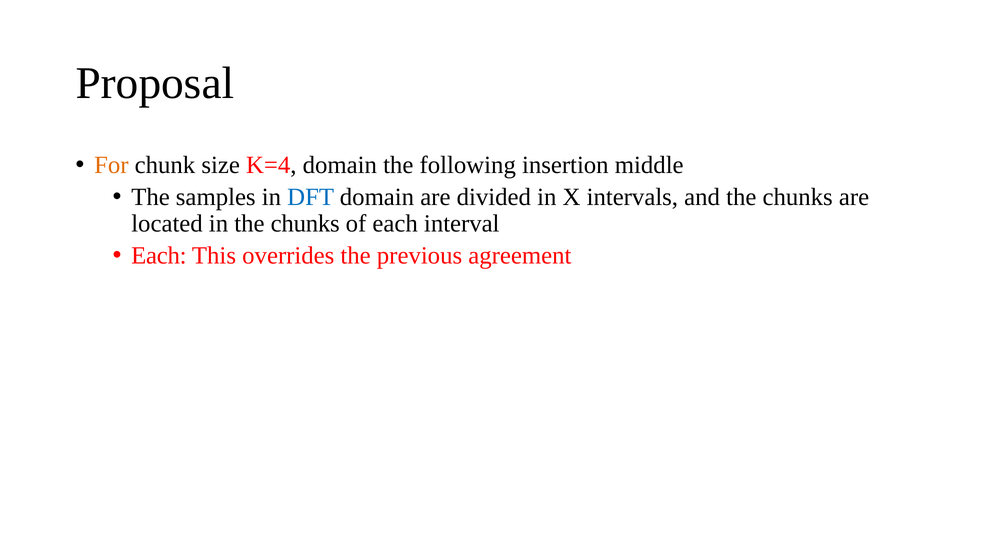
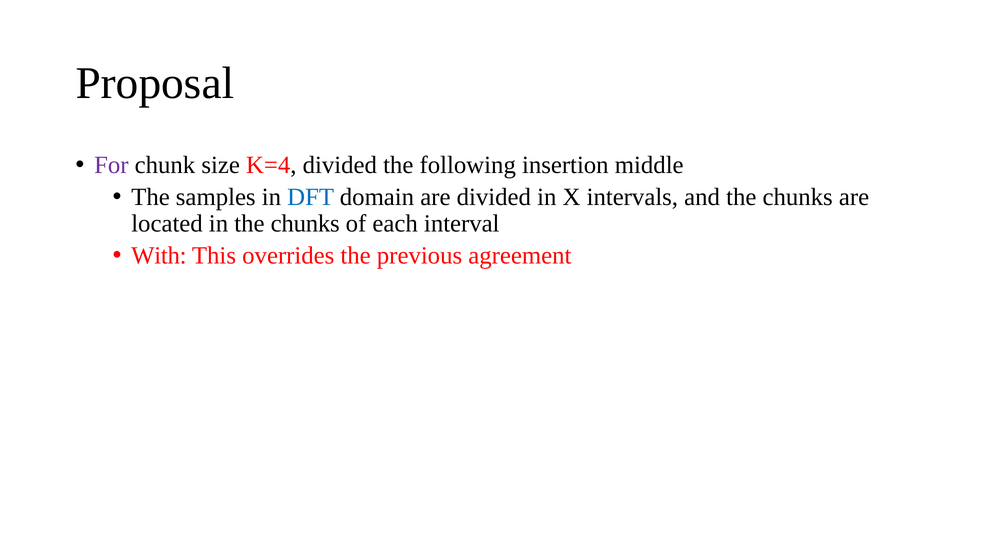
For colour: orange -> purple (111, 165)
K=4 domain: domain -> divided (340, 165)
Each: Each -> With (159, 256)
